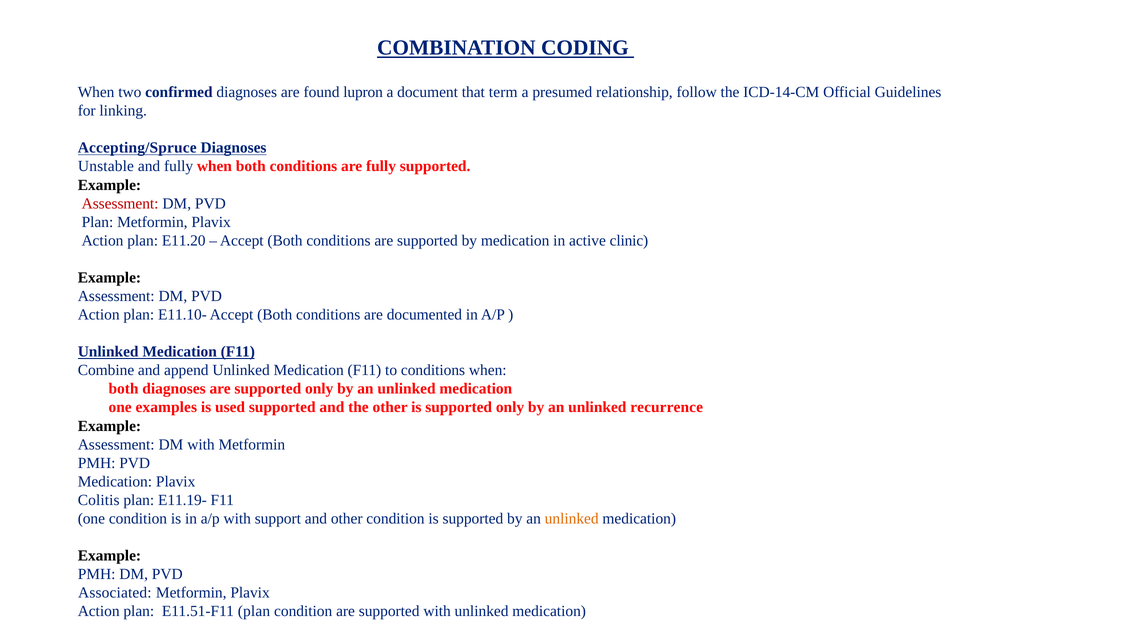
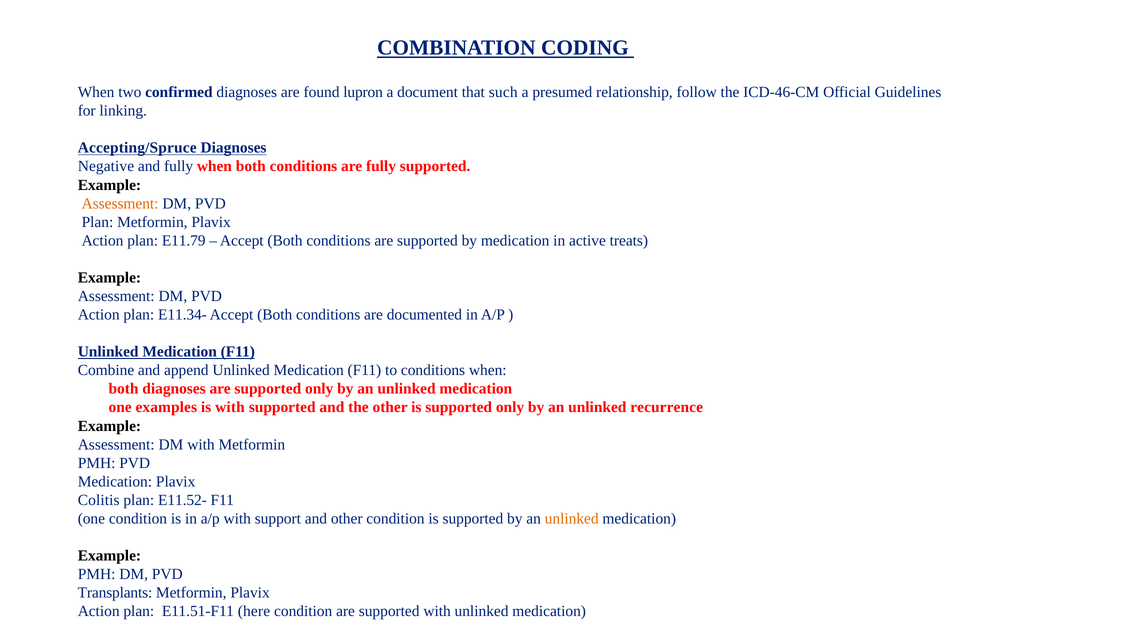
term: term -> such (503, 92)
ICD-14-CM: ICD-14-CM -> ICD-46-CM (781, 92)
Unstable: Unstable -> Negative (106, 166)
Assessment colour: red -> orange (120, 204)
E11.20: E11.20 -> E11.79 (184, 241)
clinic: clinic -> treats (629, 241)
E11.10-: E11.10- -> E11.34- (182, 315)
is used: used -> with (230, 408)
E11.19-: E11.19- -> E11.52- (182, 500)
Associated: Associated -> Transplants (115, 593)
E11.51-F11 plan: plan -> here (254, 612)
